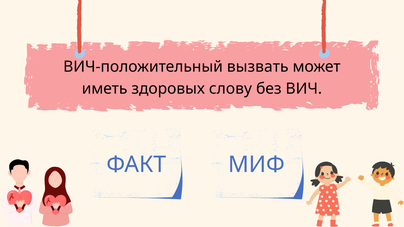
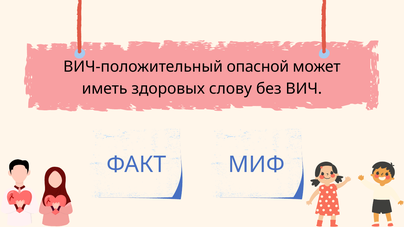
вызвать: вызвать -> опасной (258, 67)
